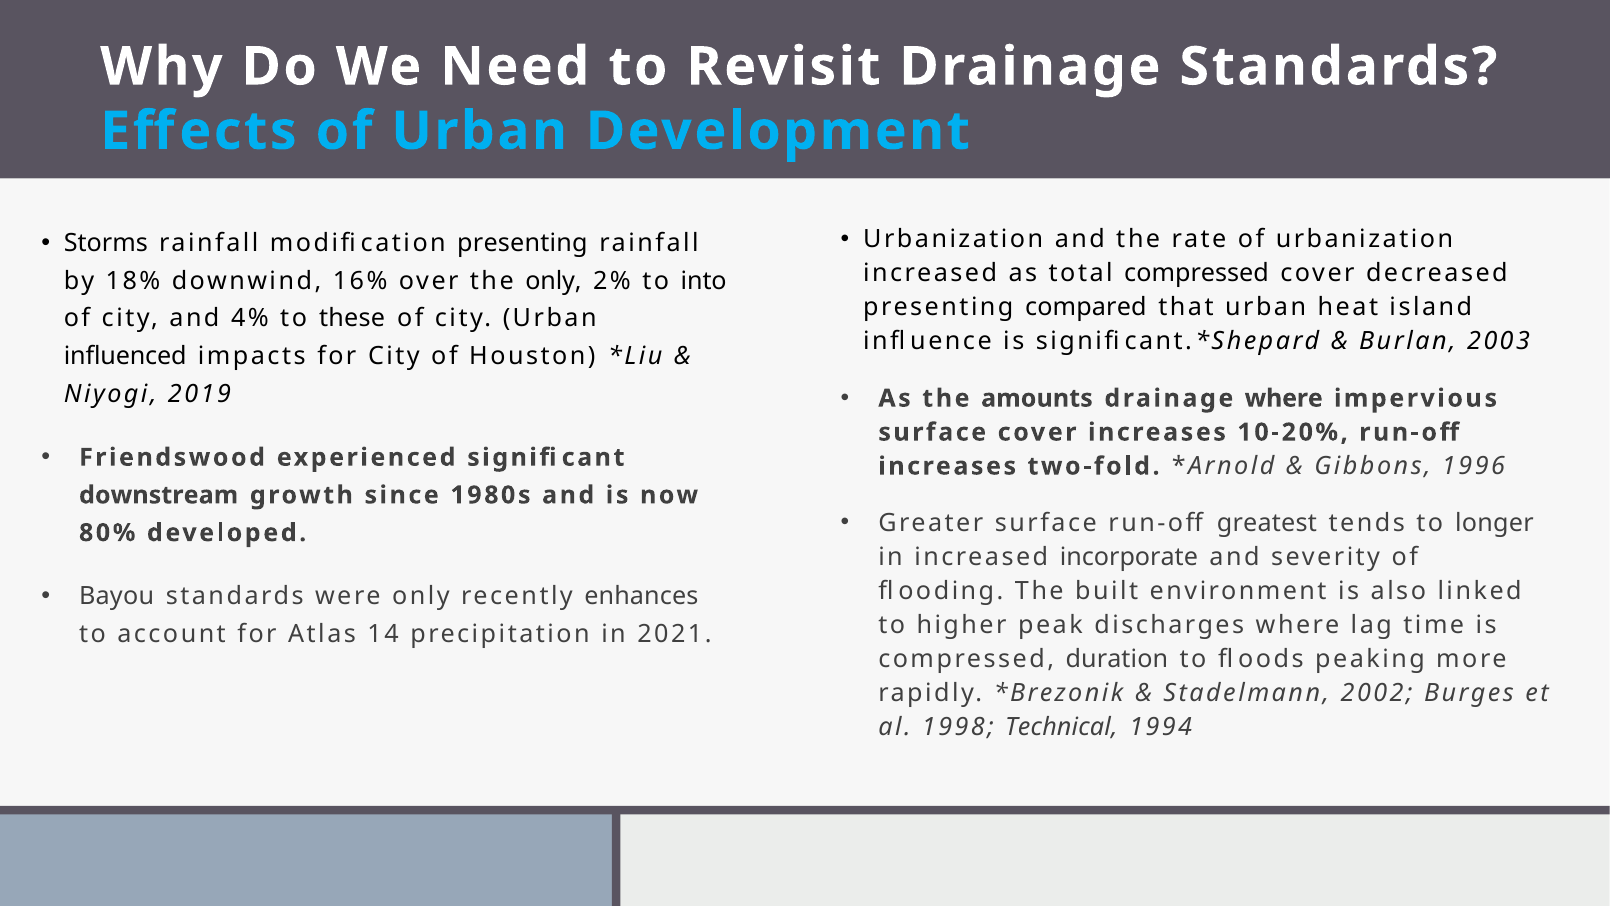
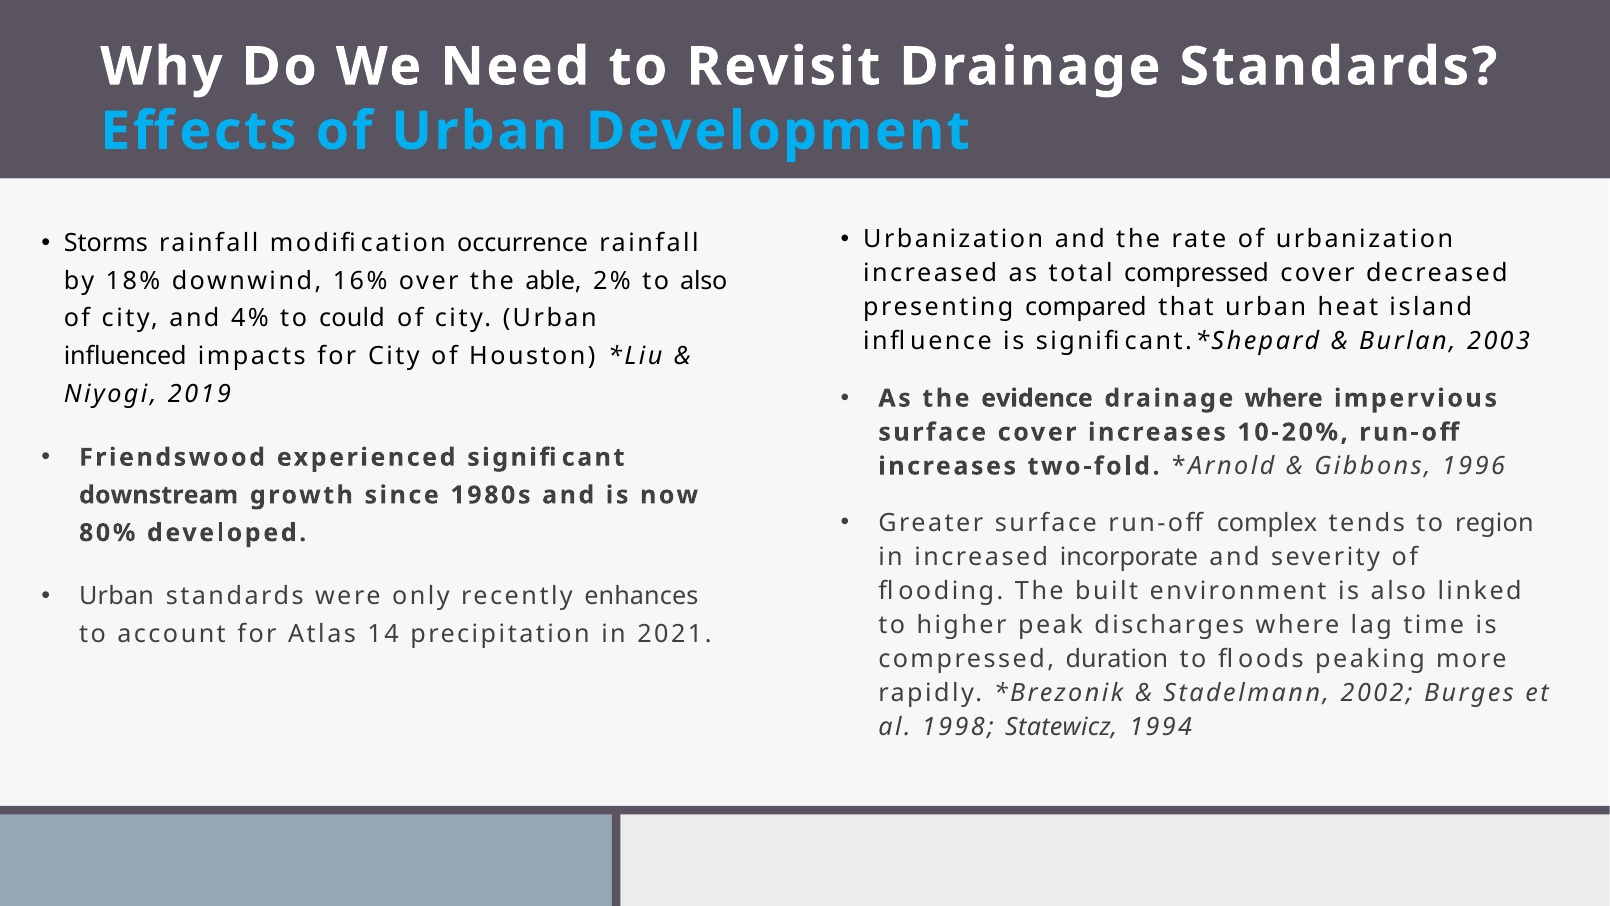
modification presenting: presenting -> occurrence (523, 243)
the only: only -> able (554, 281)
to into: into -> also (704, 281)
these: these -> could (352, 318)
amounts: amounts -> evidence (1037, 398)
greatest: greatest -> complex (1267, 523)
longer: longer -> region (1494, 523)
Bayou: Bayou -> Urban (117, 596)
Technical: Technical -> Statewicz (1061, 727)
